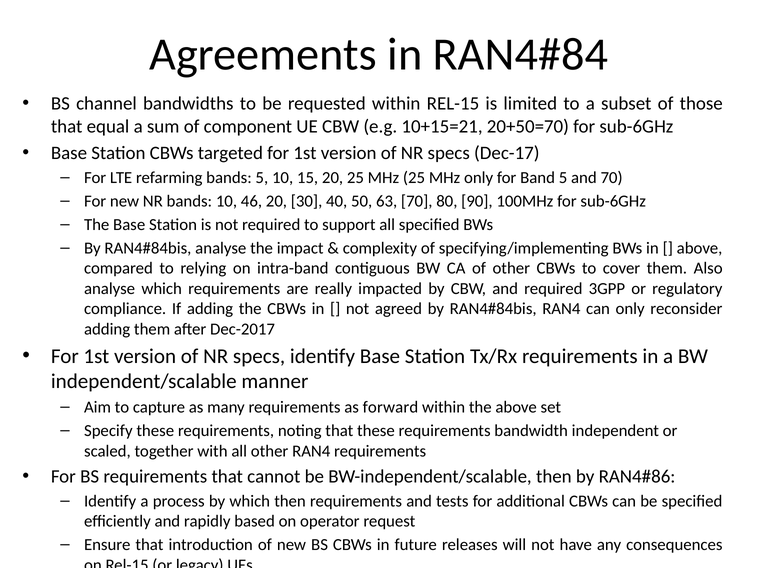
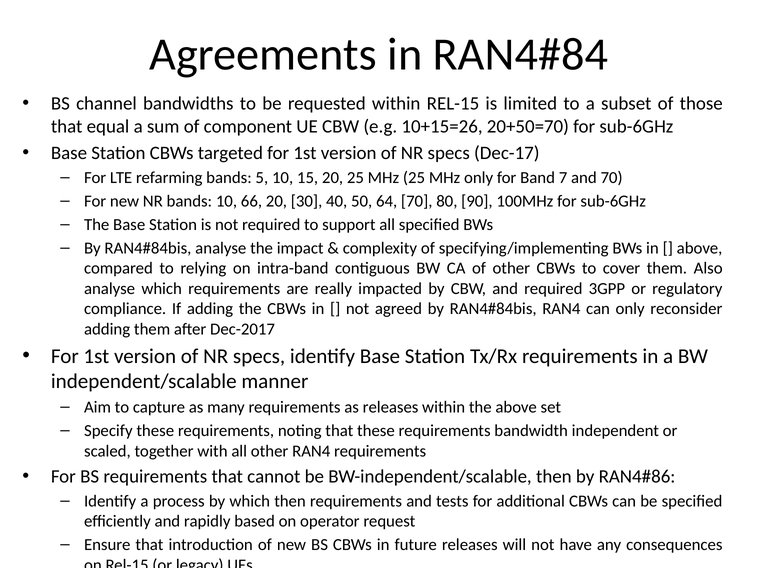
10+15=21: 10+15=21 -> 10+15=26 (442, 126)
Band 5: 5 -> 7 (563, 178)
46: 46 -> 66 (251, 201)
63: 63 -> 64 (387, 201)
as forward: forward -> releases (391, 408)
